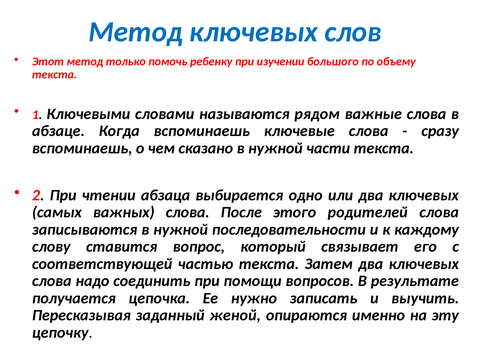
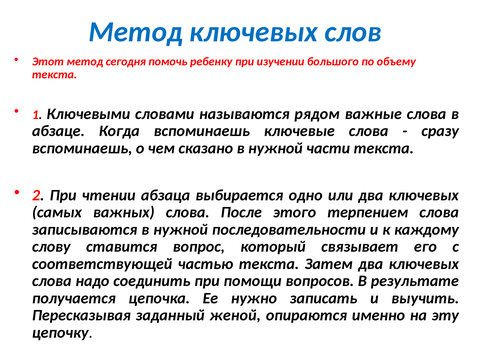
только: только -> сегодня (126, 62)
родителей: родителей -> терпением (368, 212)
